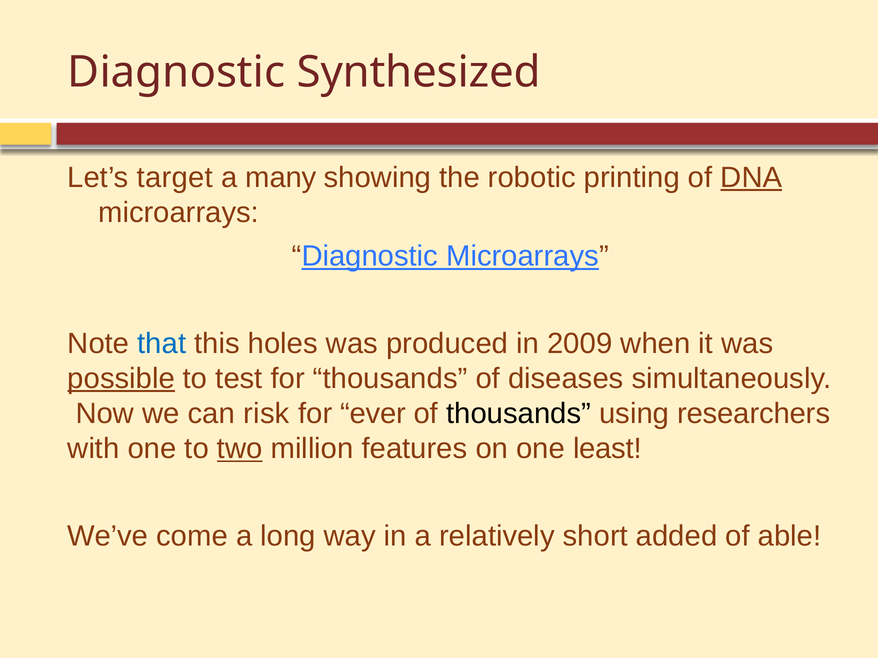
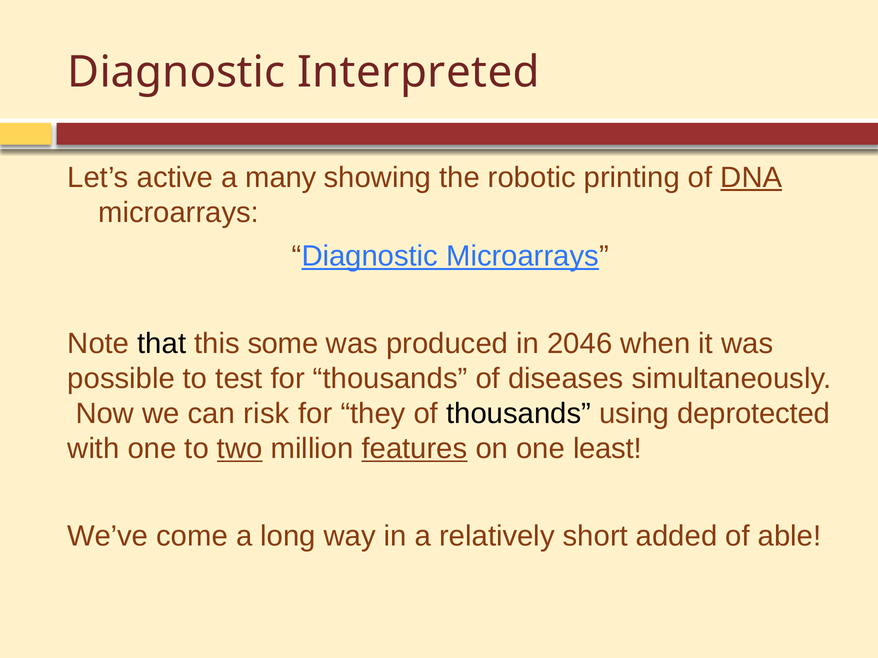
Synthesized: Synthesized -> Interpreted (418, 73)
target: target -> active (175, 178)
that colour: blue -> black (162, 344)
holes: holes -> some (283, 344)
2009: 2009 -> 2046 (580, 344)
possible underline: present -> none (121, 379)
ever: ever -> they (373, 414)
researchers: researchers -> deprotected (754, 414)
features underline: none -> present (415, 449)
